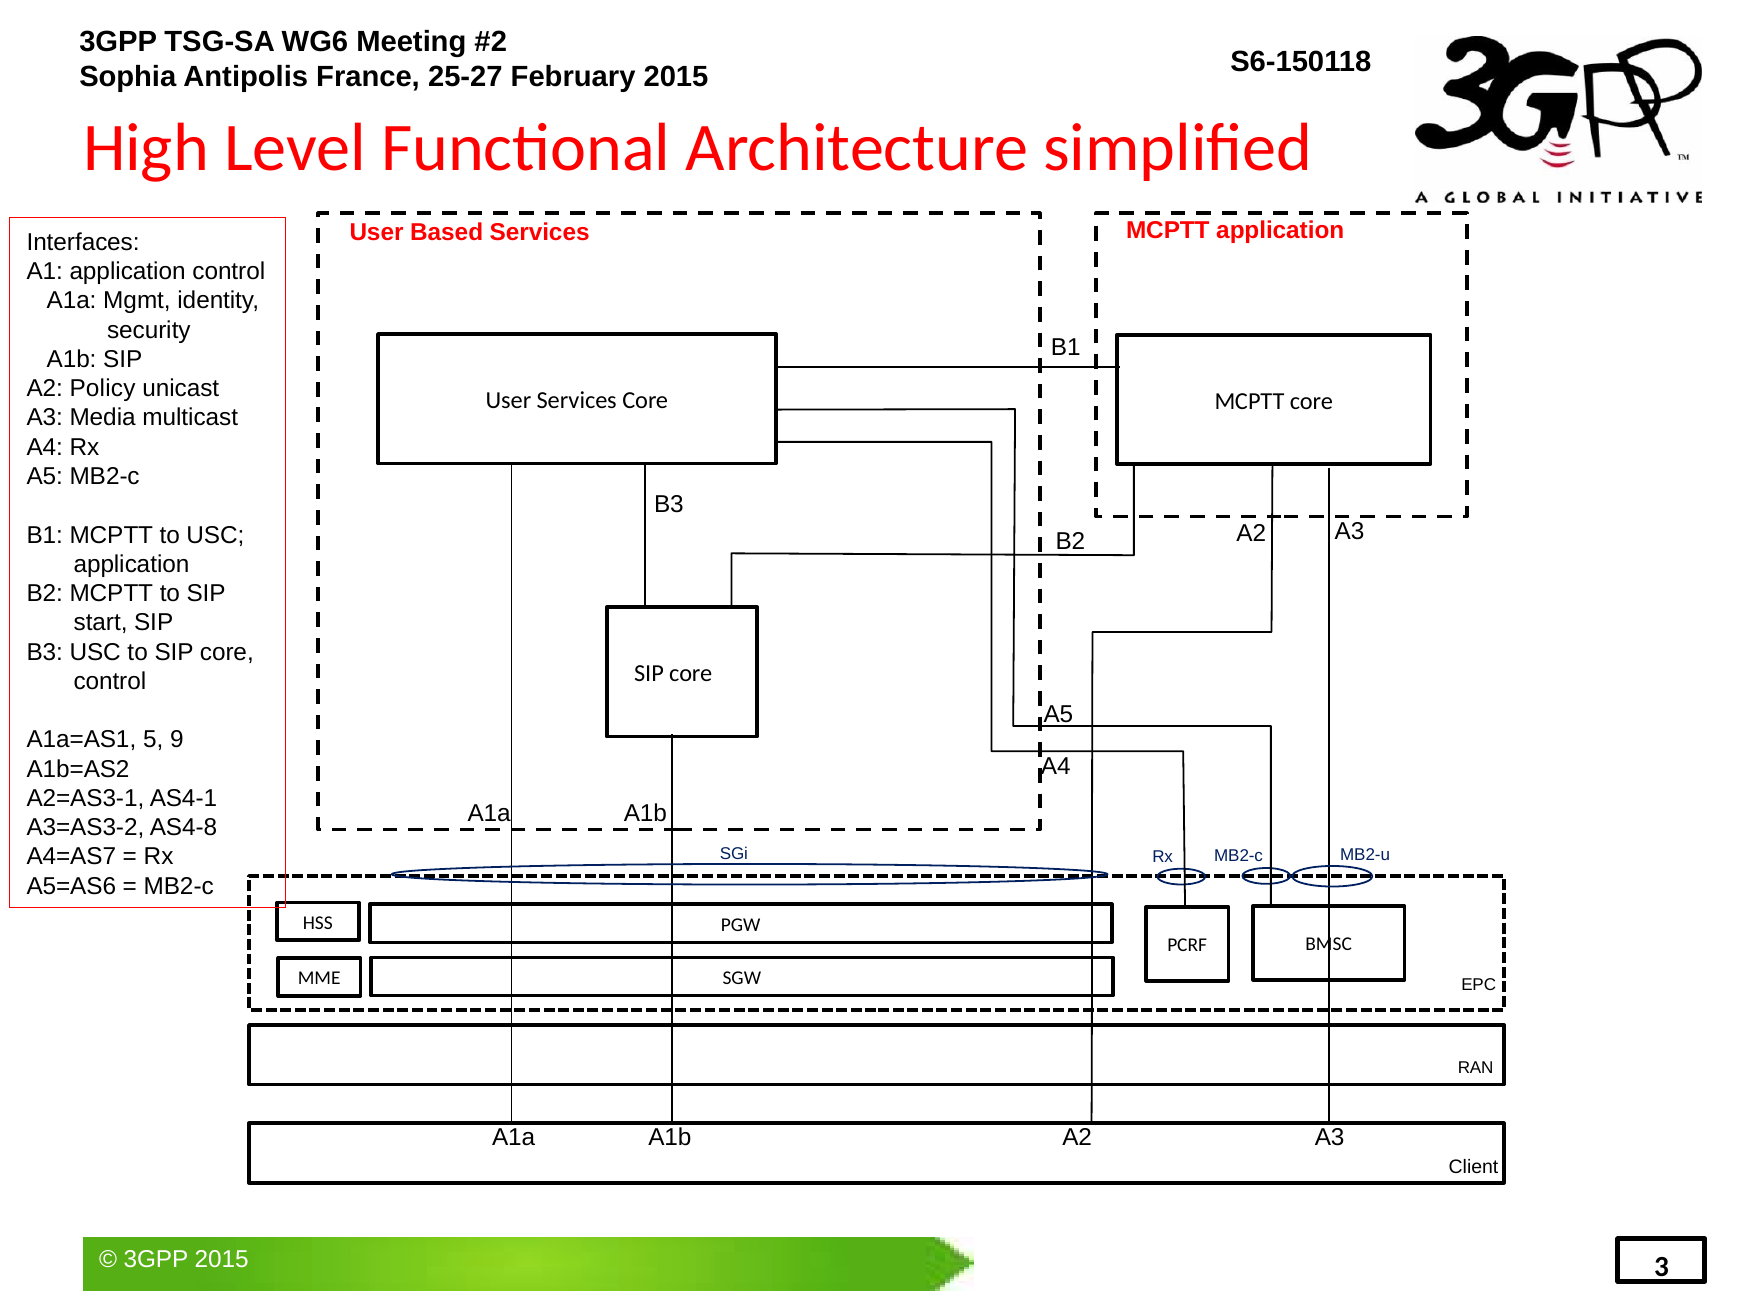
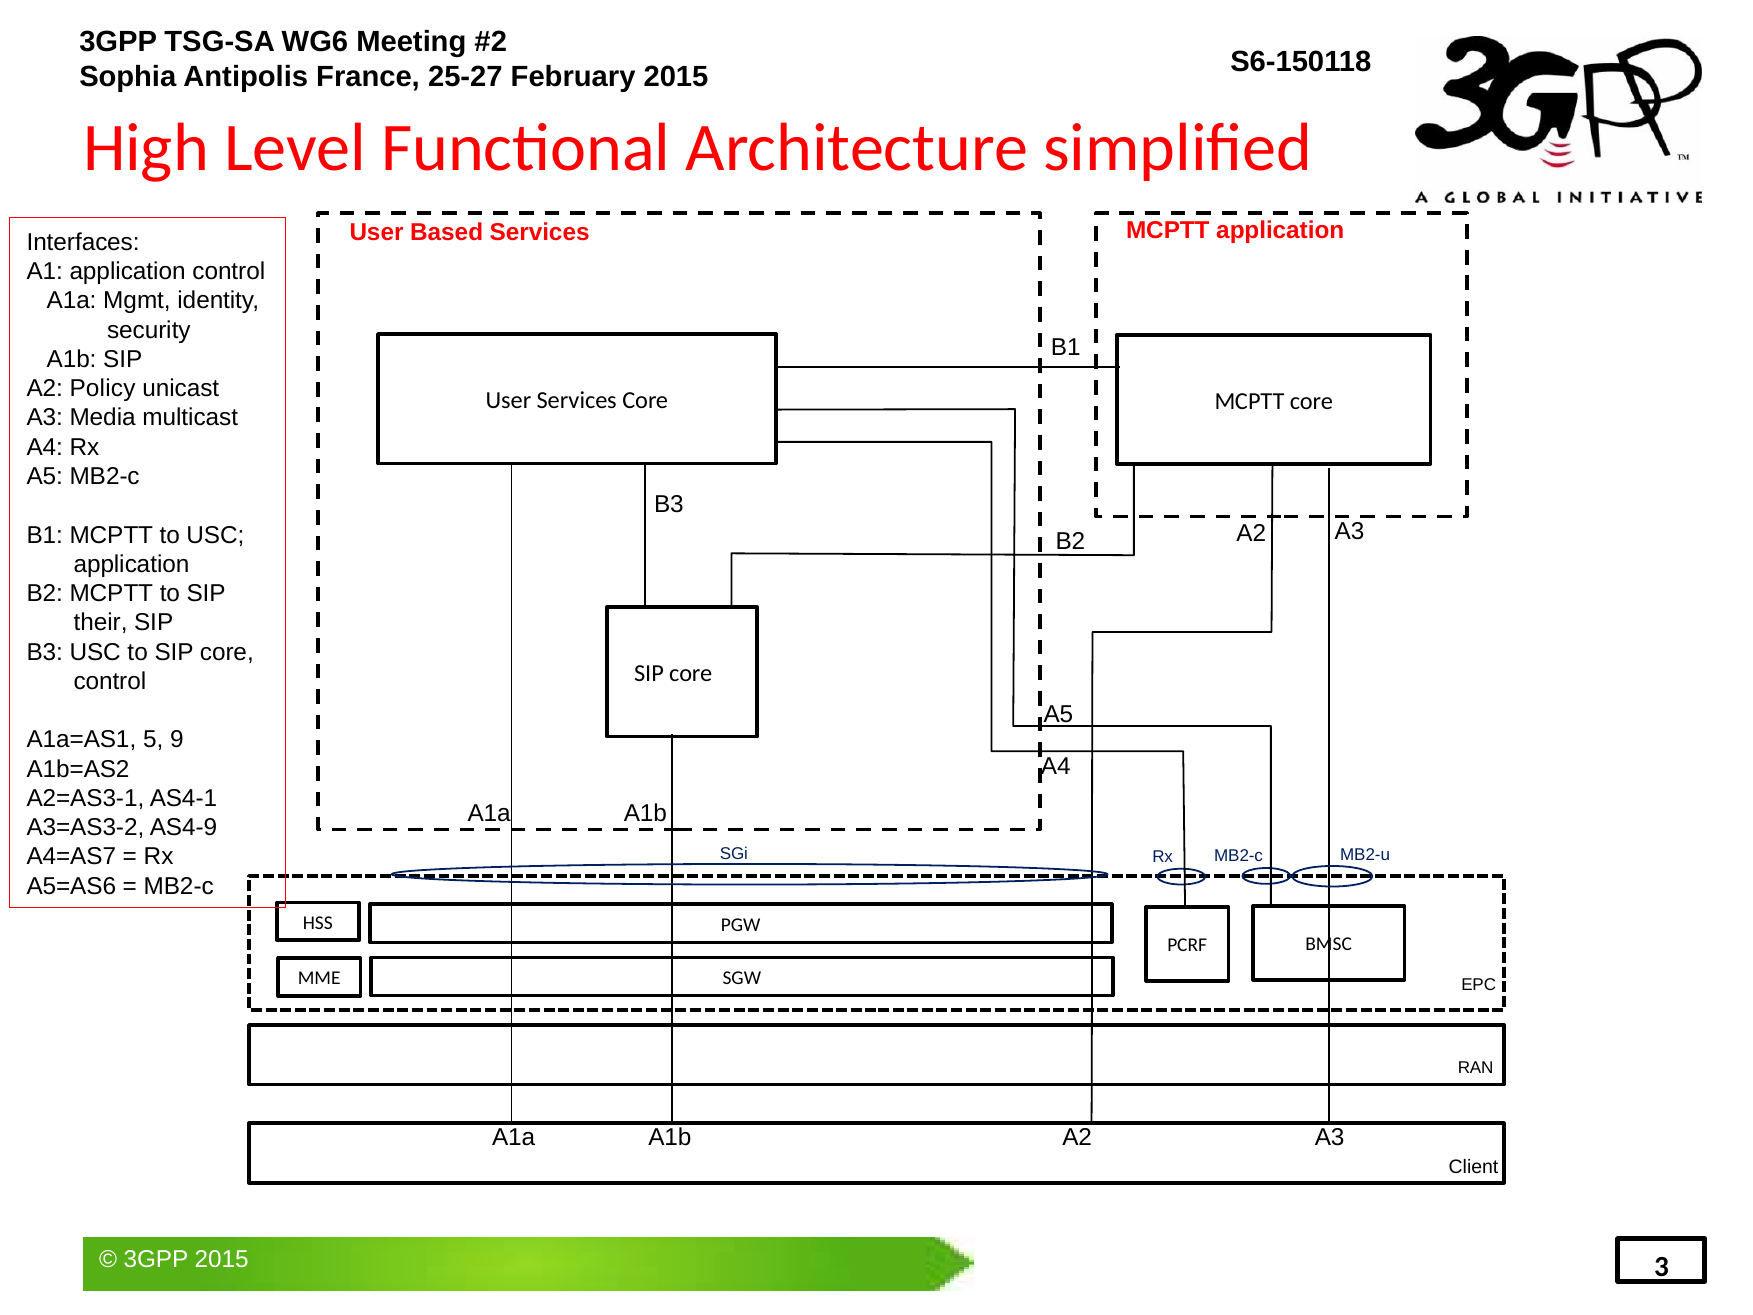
start: start -> their (101, 623)
AS4-8: AS4-8 -> AS4-9 (184, 828)
